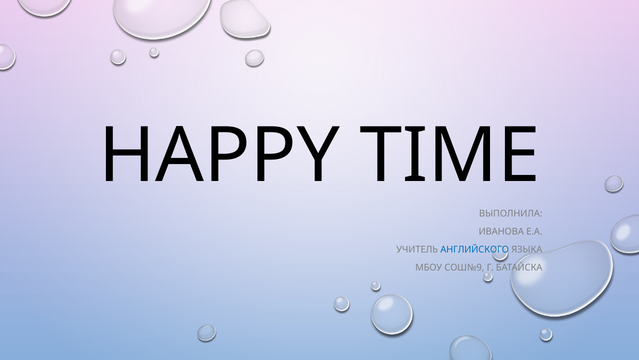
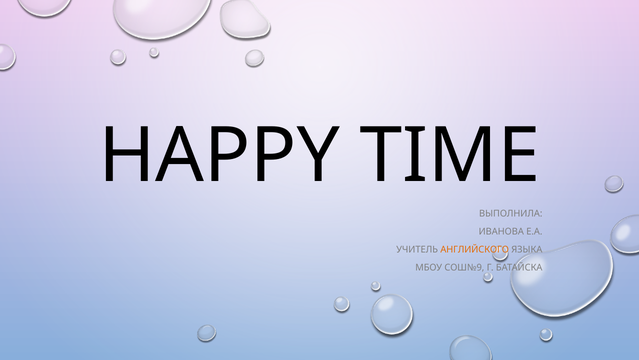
АНГЛИЙСКОГО colour: blue -> orange (475, 249)
